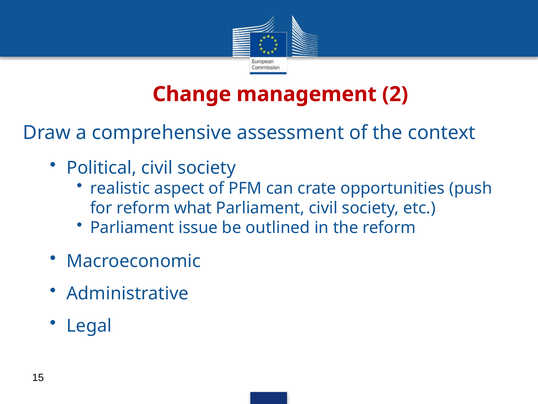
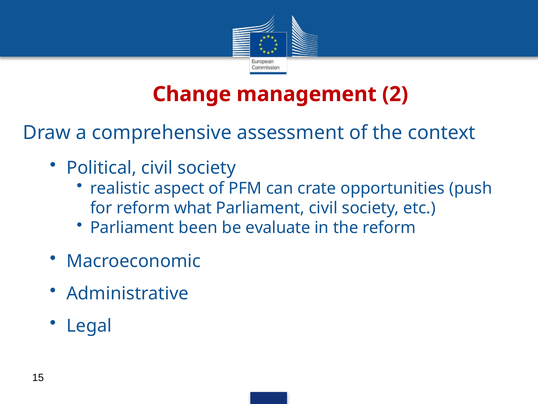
issue: issue -> been (198, 228)
outlined: outlined -> evaluate (278, 228)
